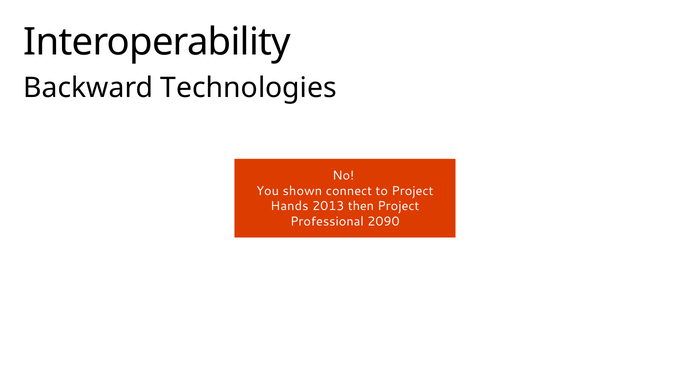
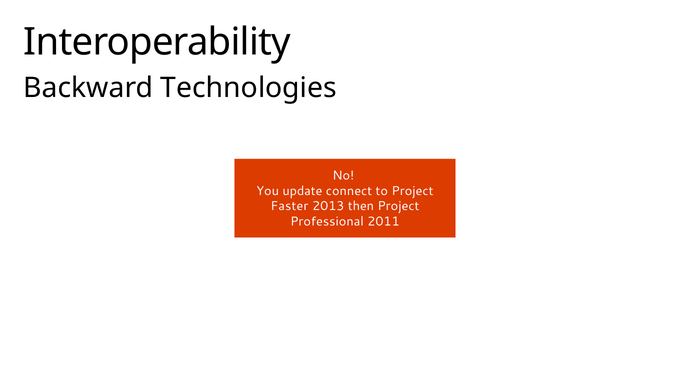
shown: shown -> update (302, 191)
Hands: Hands -> Faster (289, 206)
2090: 2090 -> 2011 (383, 222)
